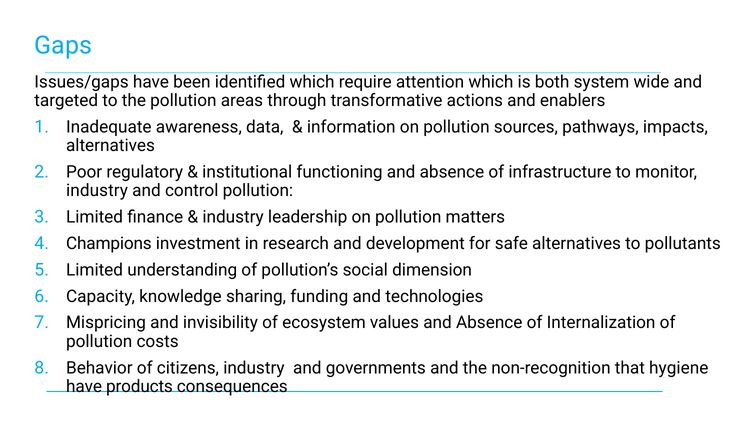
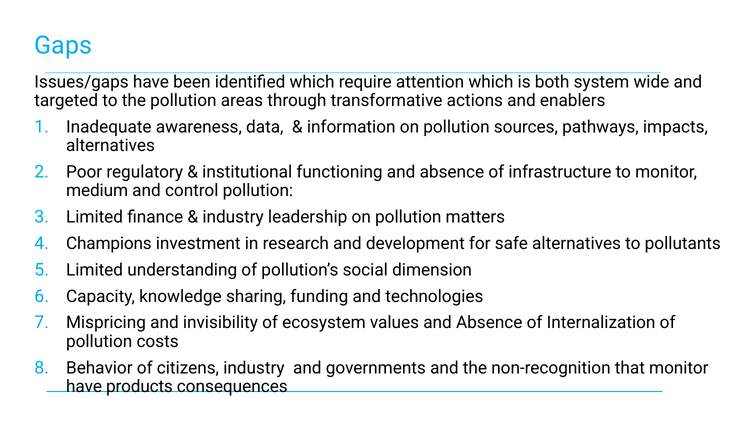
industry: industry -> medium (97, 190)
that hygiene: hygiene -> monitor (679, 367)
